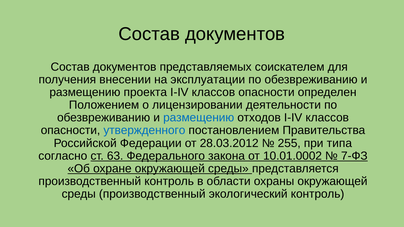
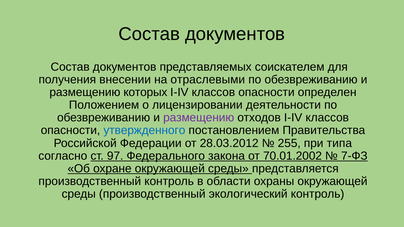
эксплуатации: эксплуатации -> отраслевыми (208, 80)
проекта: проекта -> которых (145, 92)
размещению colour: blue -> purple (199, 118)
63: 63 -> 97 (115, 156)
10.01.0002: 10.01.0002 -> 70.01.2002 (293, 156)
